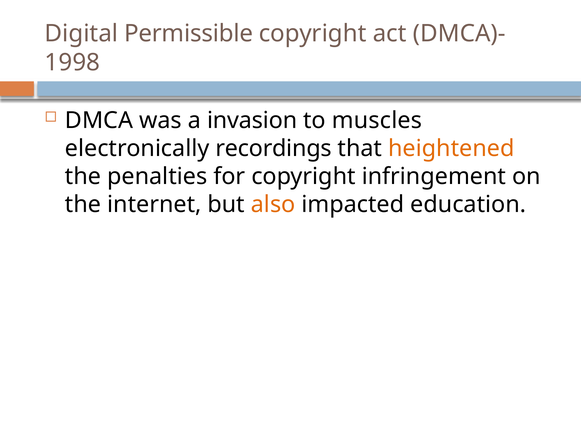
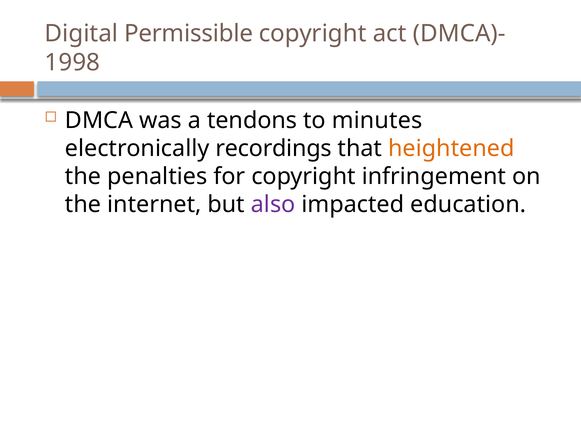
invasion: invasion -> tendons (252, 120)
muscles: muscles -> minutes (377, 120)
also colour: orange -> purple (273, 204)
